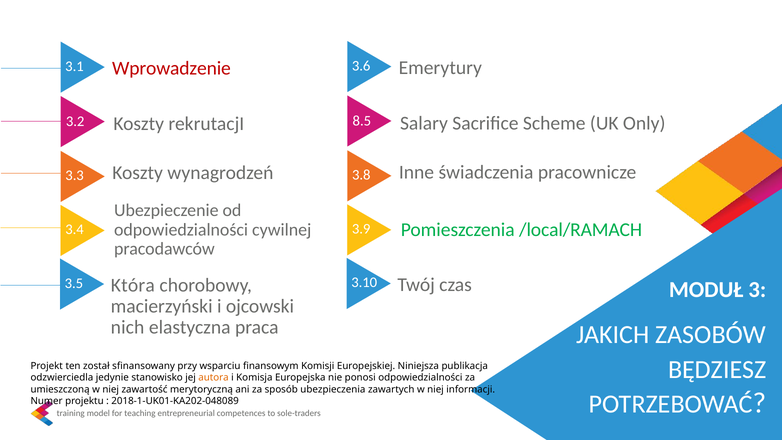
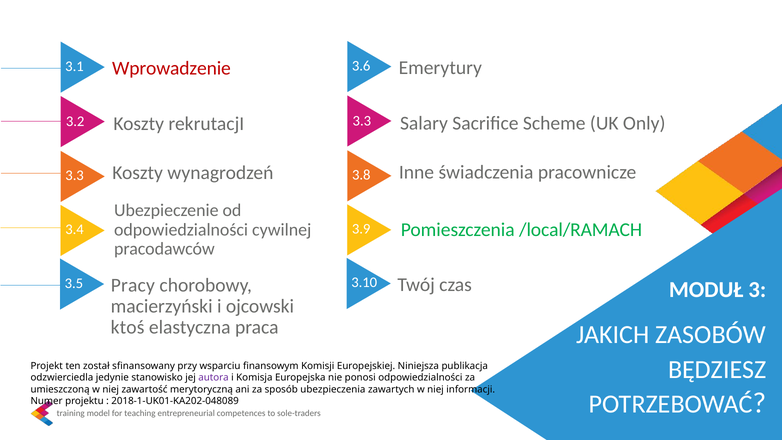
8.5: 8.5 -> 3.3 (362, 121)
Która: Która -> Pracy (133, 285)
nich: nich -> ktoś (128, 327)
autora colour: orange -> purple (213, 378)
